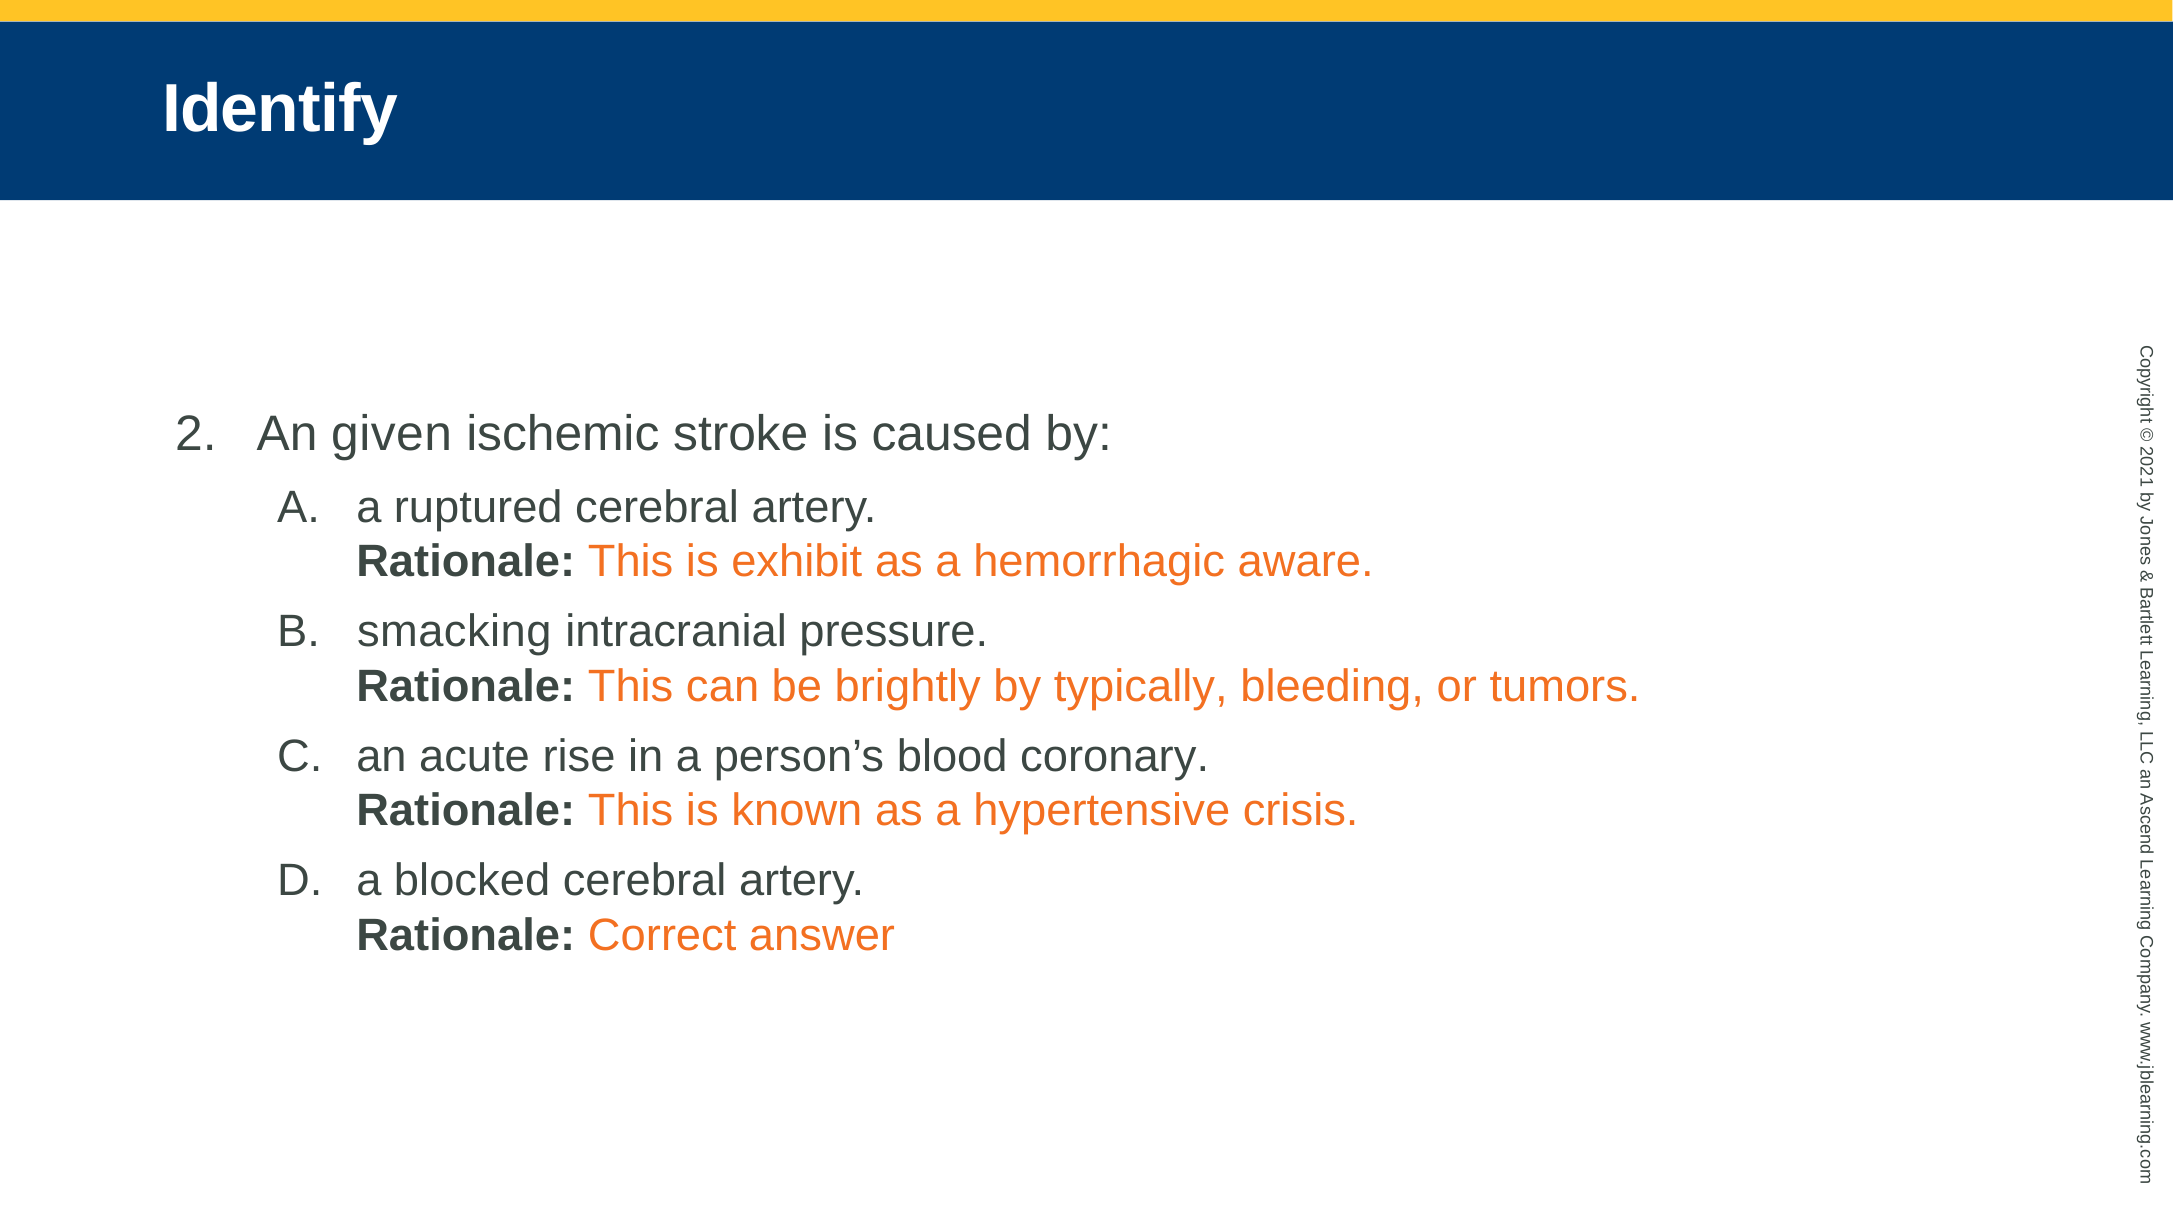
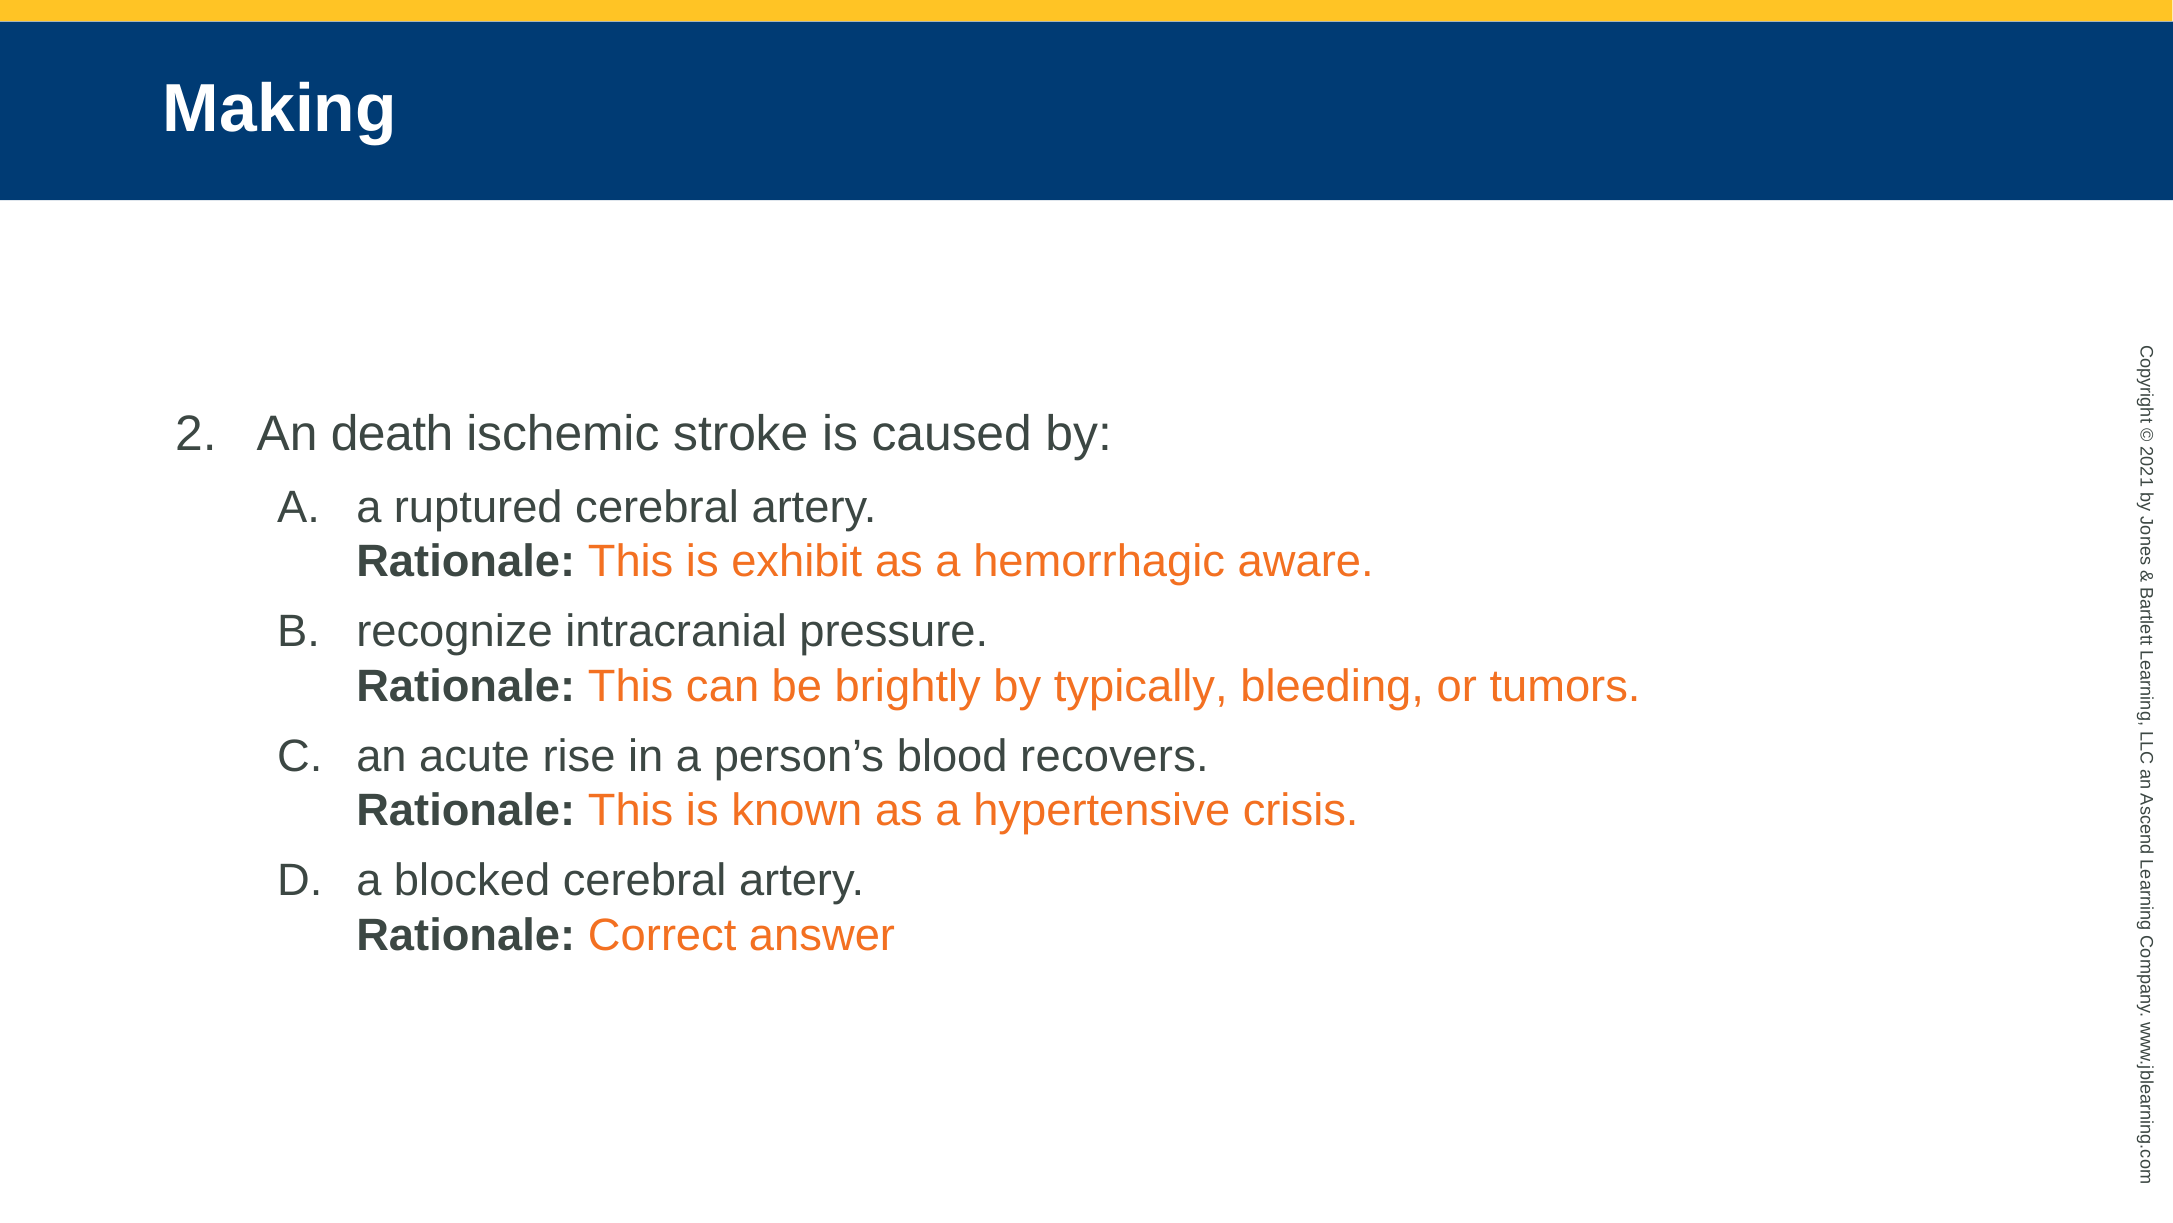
Identify: Identify -> Making (280, 109)
given: given -> death (392, 434)
smacking: smacking -> recognize (455, 631)
coronary: coronary -> recovers (1114, 756)
